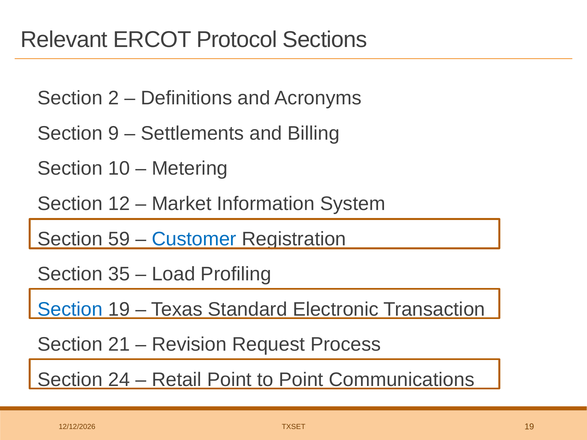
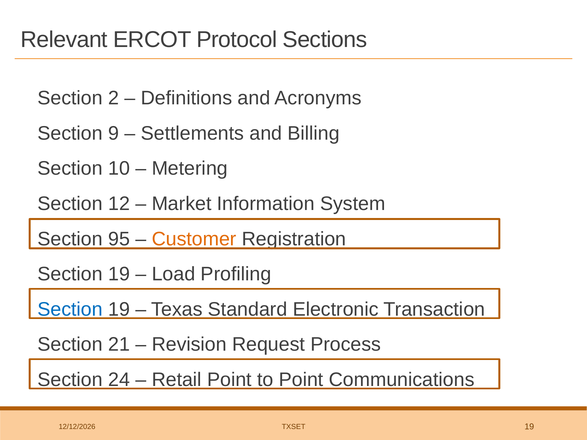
59: 59 -> 95 (119, 239)
Customer colour: blue -> orange (194, 239)
35: 35 -> 19 (119, 274)
